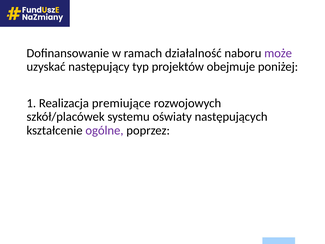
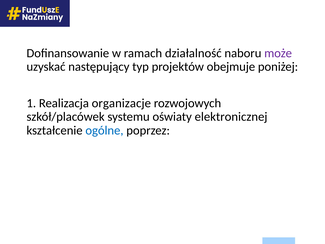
premiujące: premiujące -> organizacje (121, 103)
następujących: następujących -> elektronicznej (231, 117)
ogólne colour: purple -> blue (104, 130)
